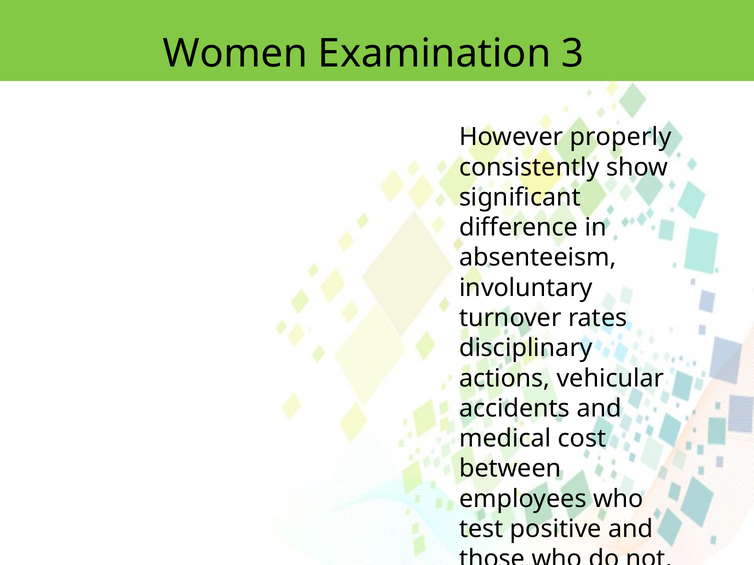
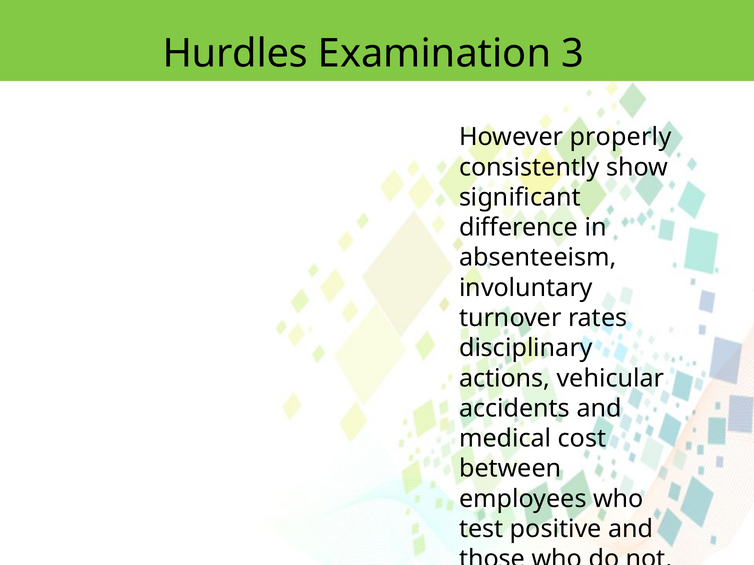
Women: Women -> Hurdles (235, 54)
